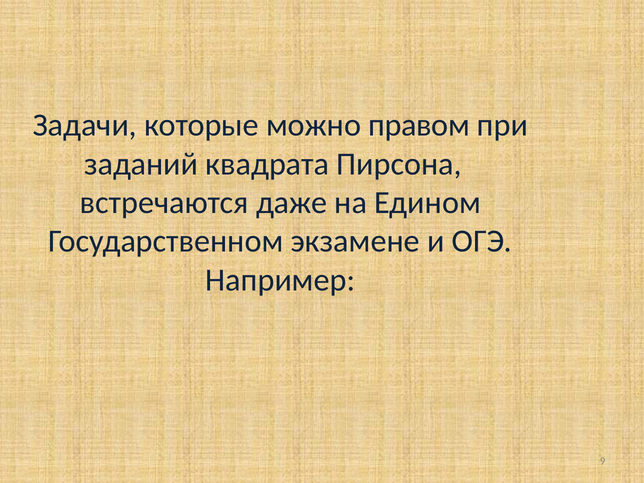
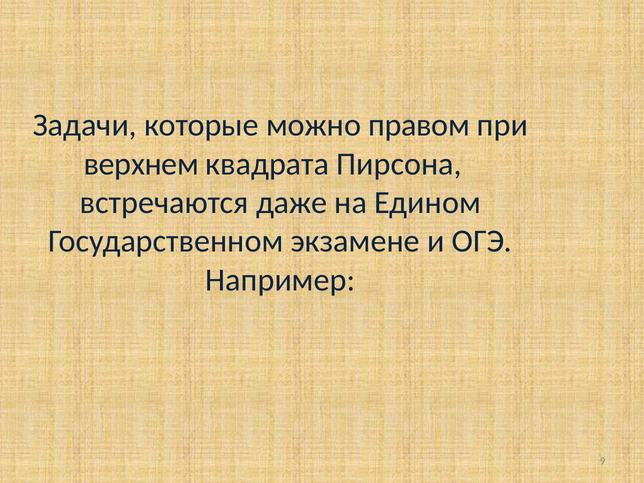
заданий: заданий -> верхнем (141, 164)
